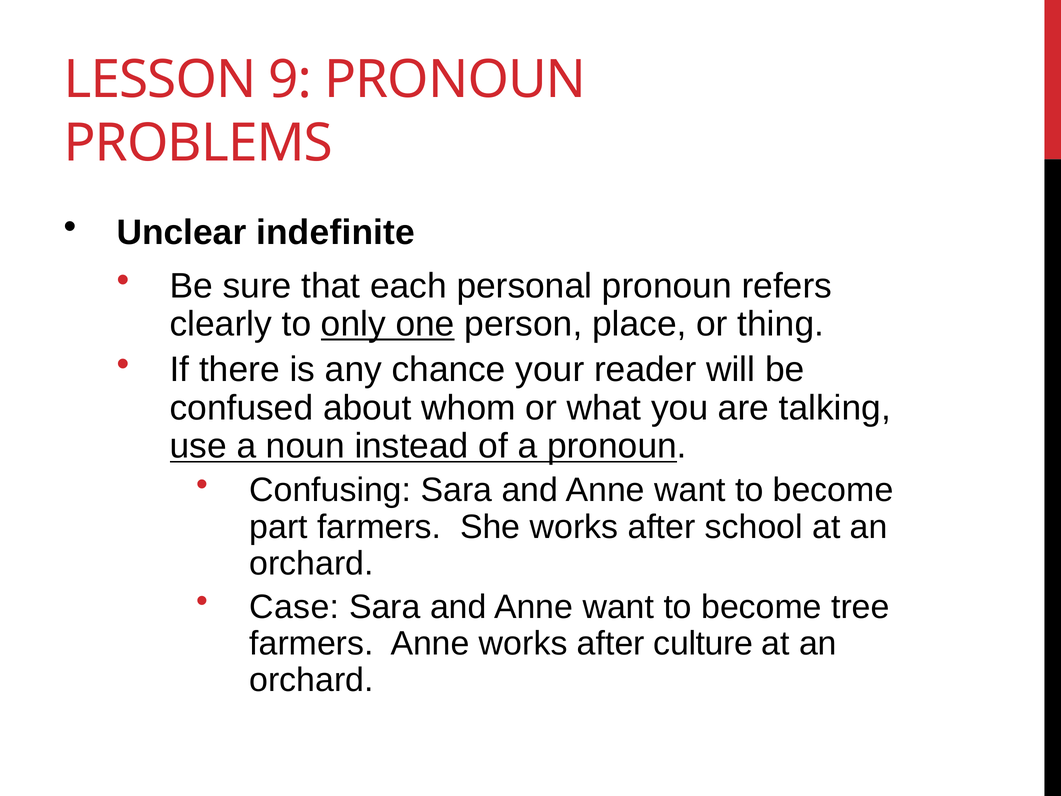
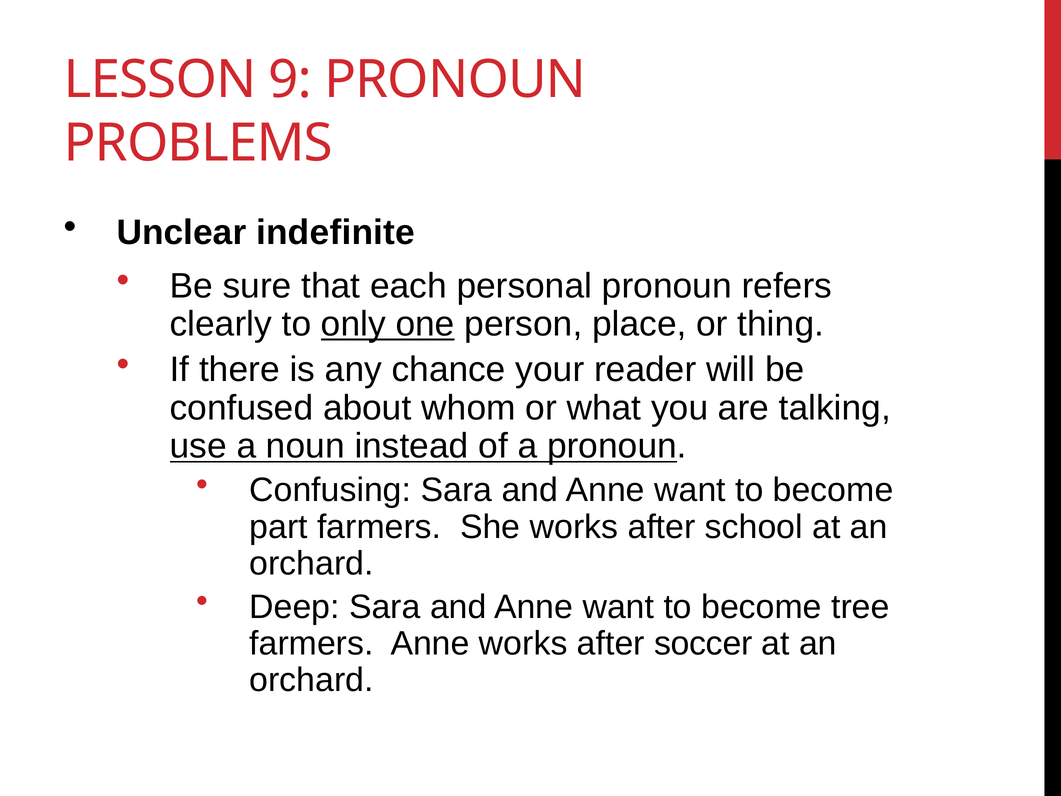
Case: Case -> Deep (294, 607)
culture: culture -> soccer (703, 643)
